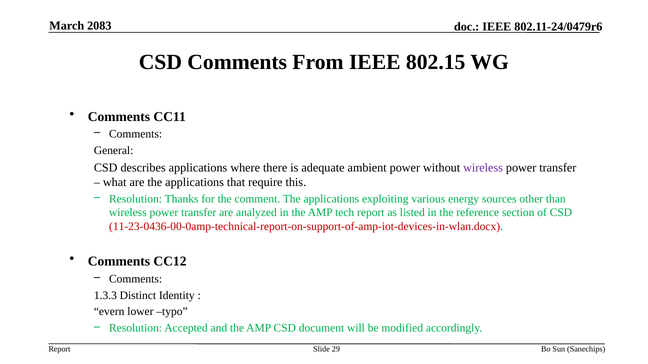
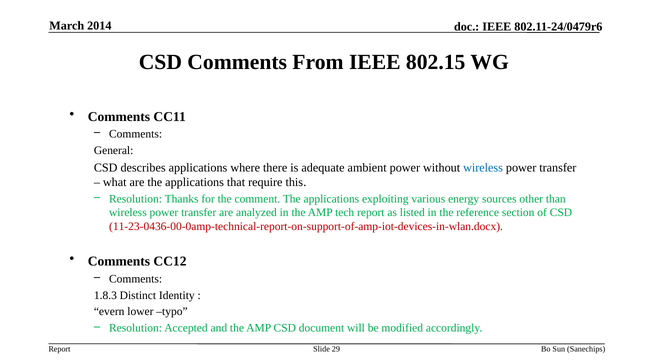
2083: 2083 -> 2014 (99, 26)
wireless colour: purple -> blue (483, 168)
1.3.3: 1.3.3 -> 1.8.3 (105, 296)
